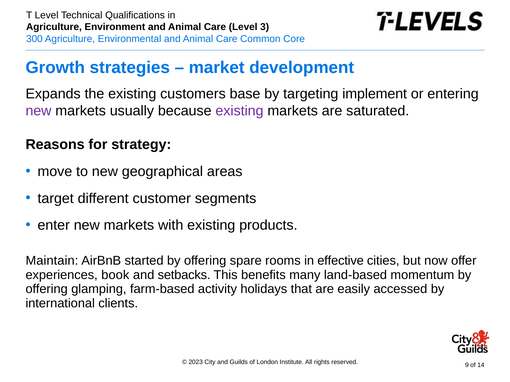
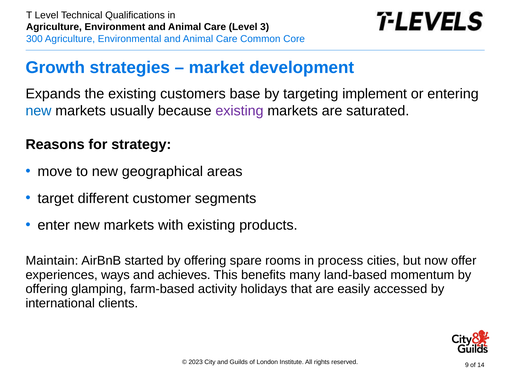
new colour: purple -> blue (38, 111)
effective: effective -> process (340, 261)
book: book -> ways (115, 275)
setbacks: setbacks -> achieves (184, 275)
